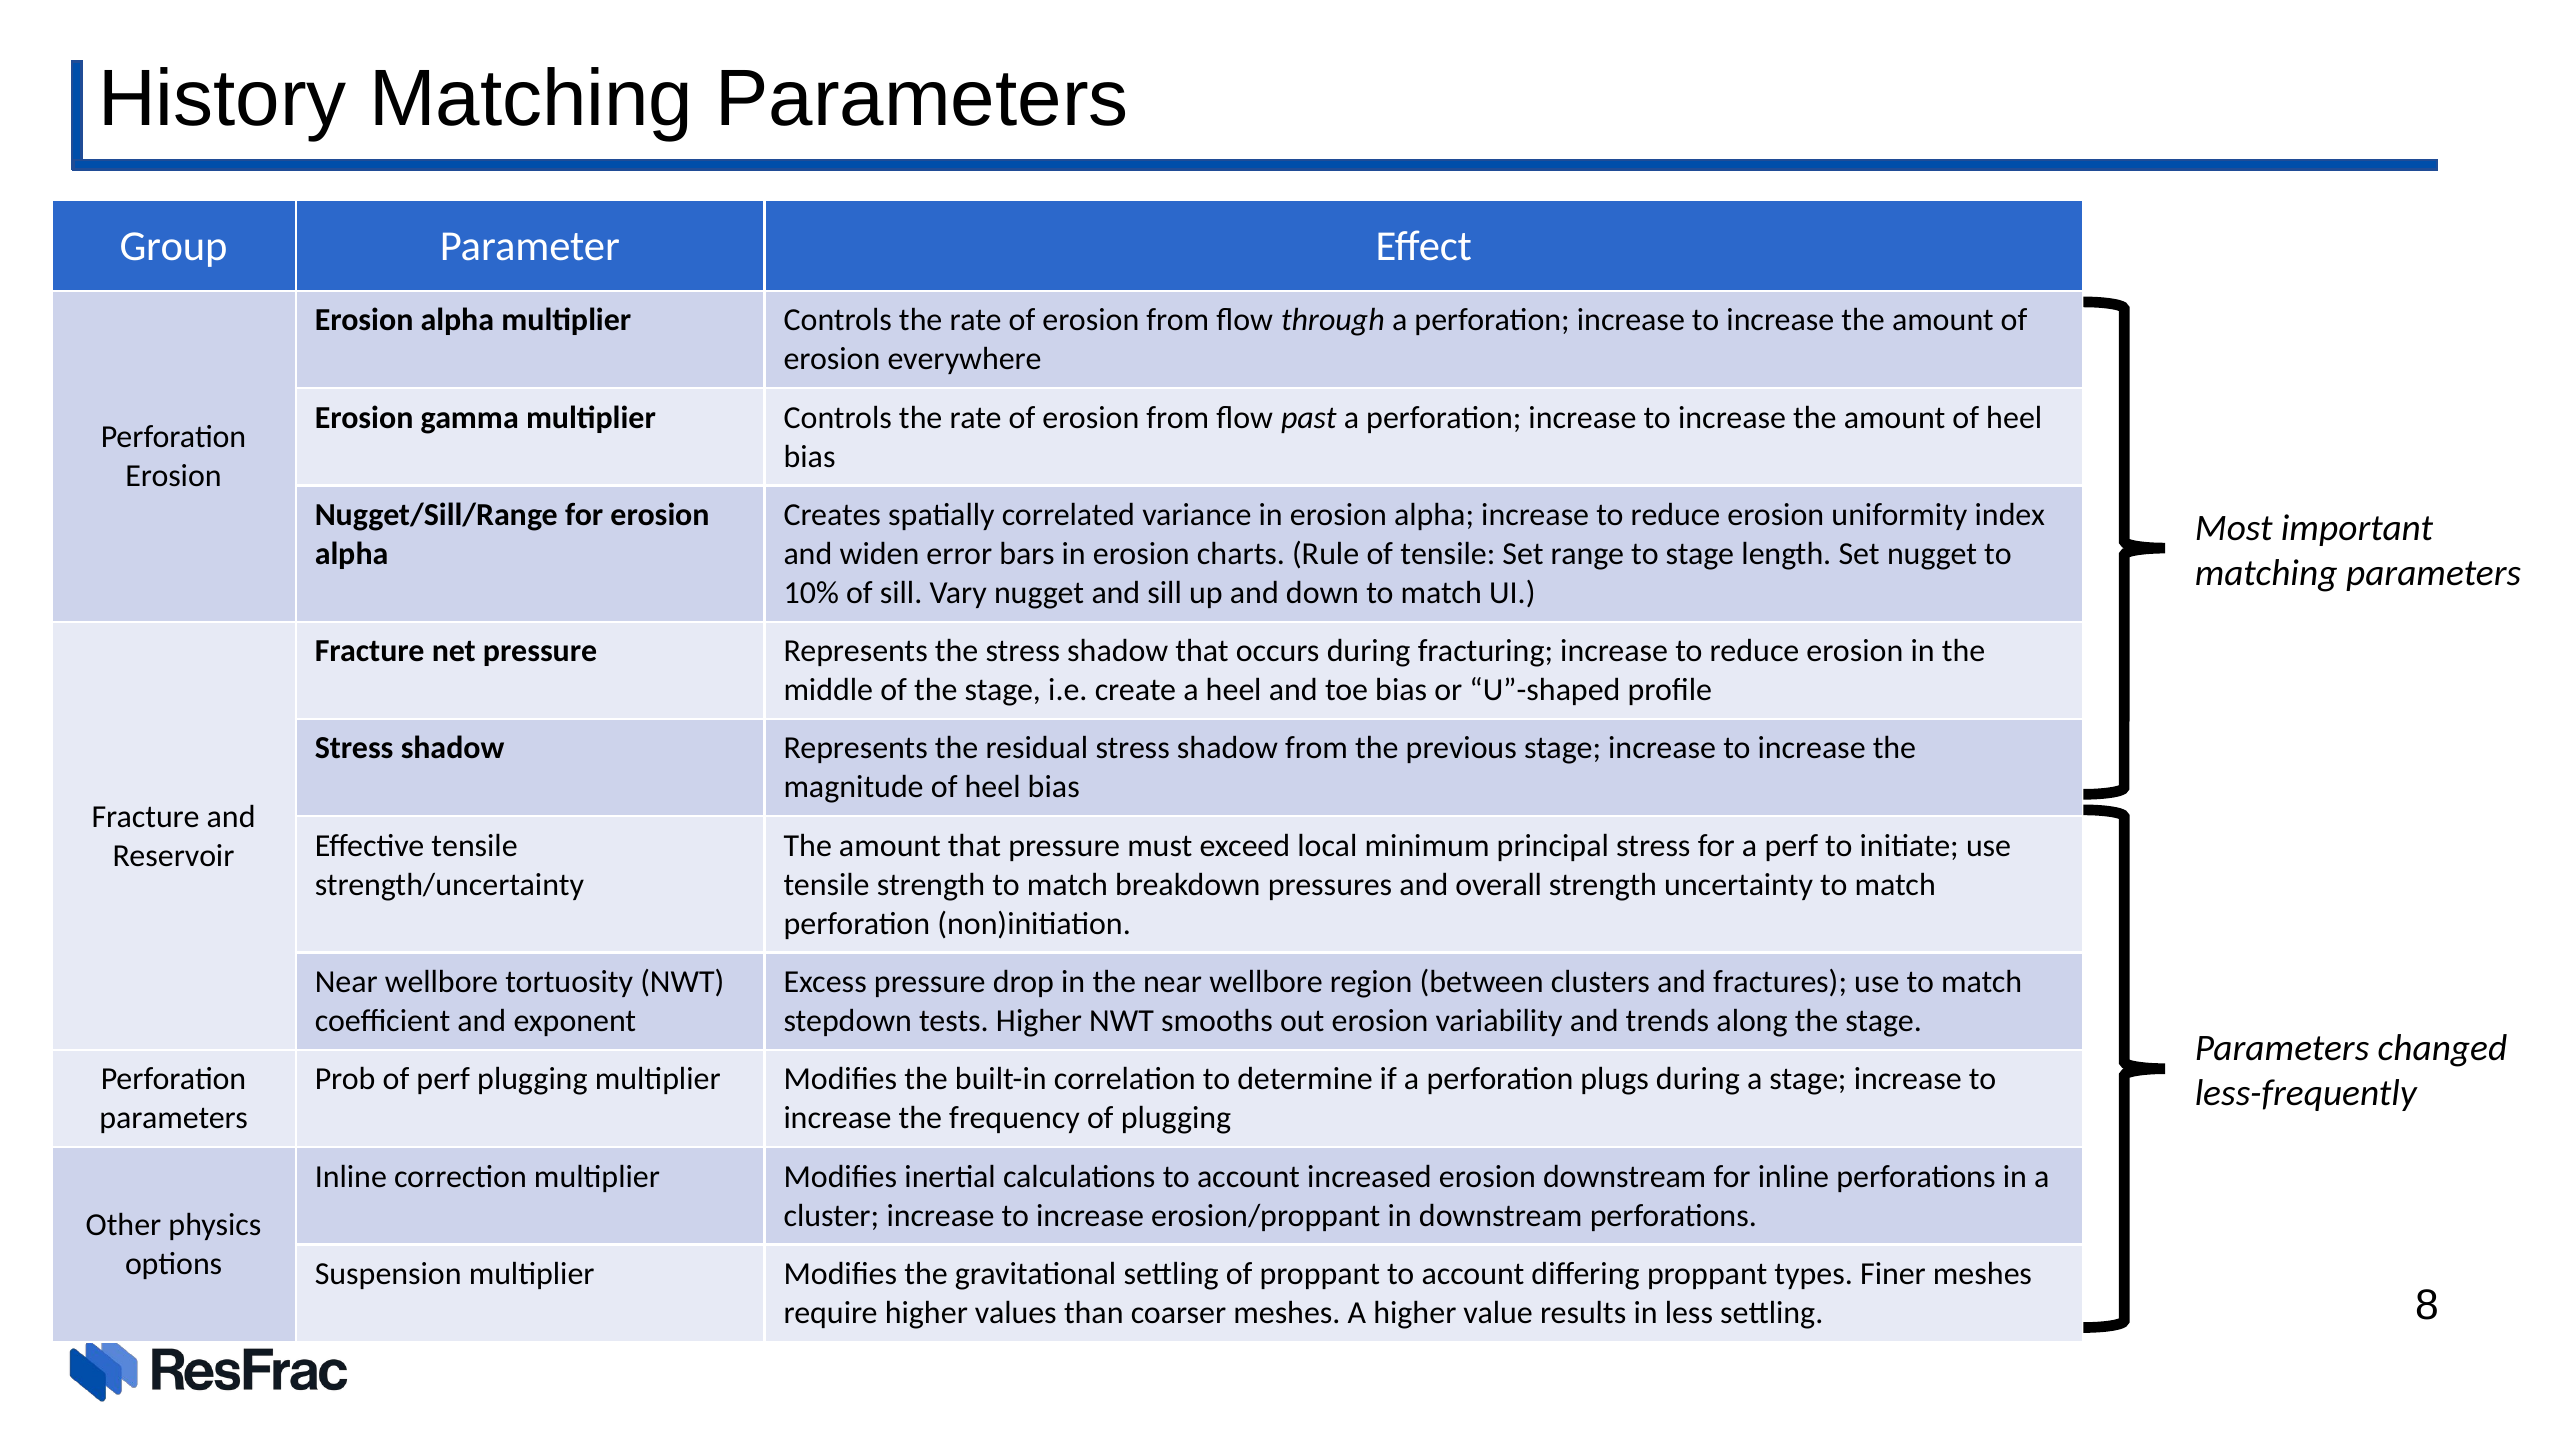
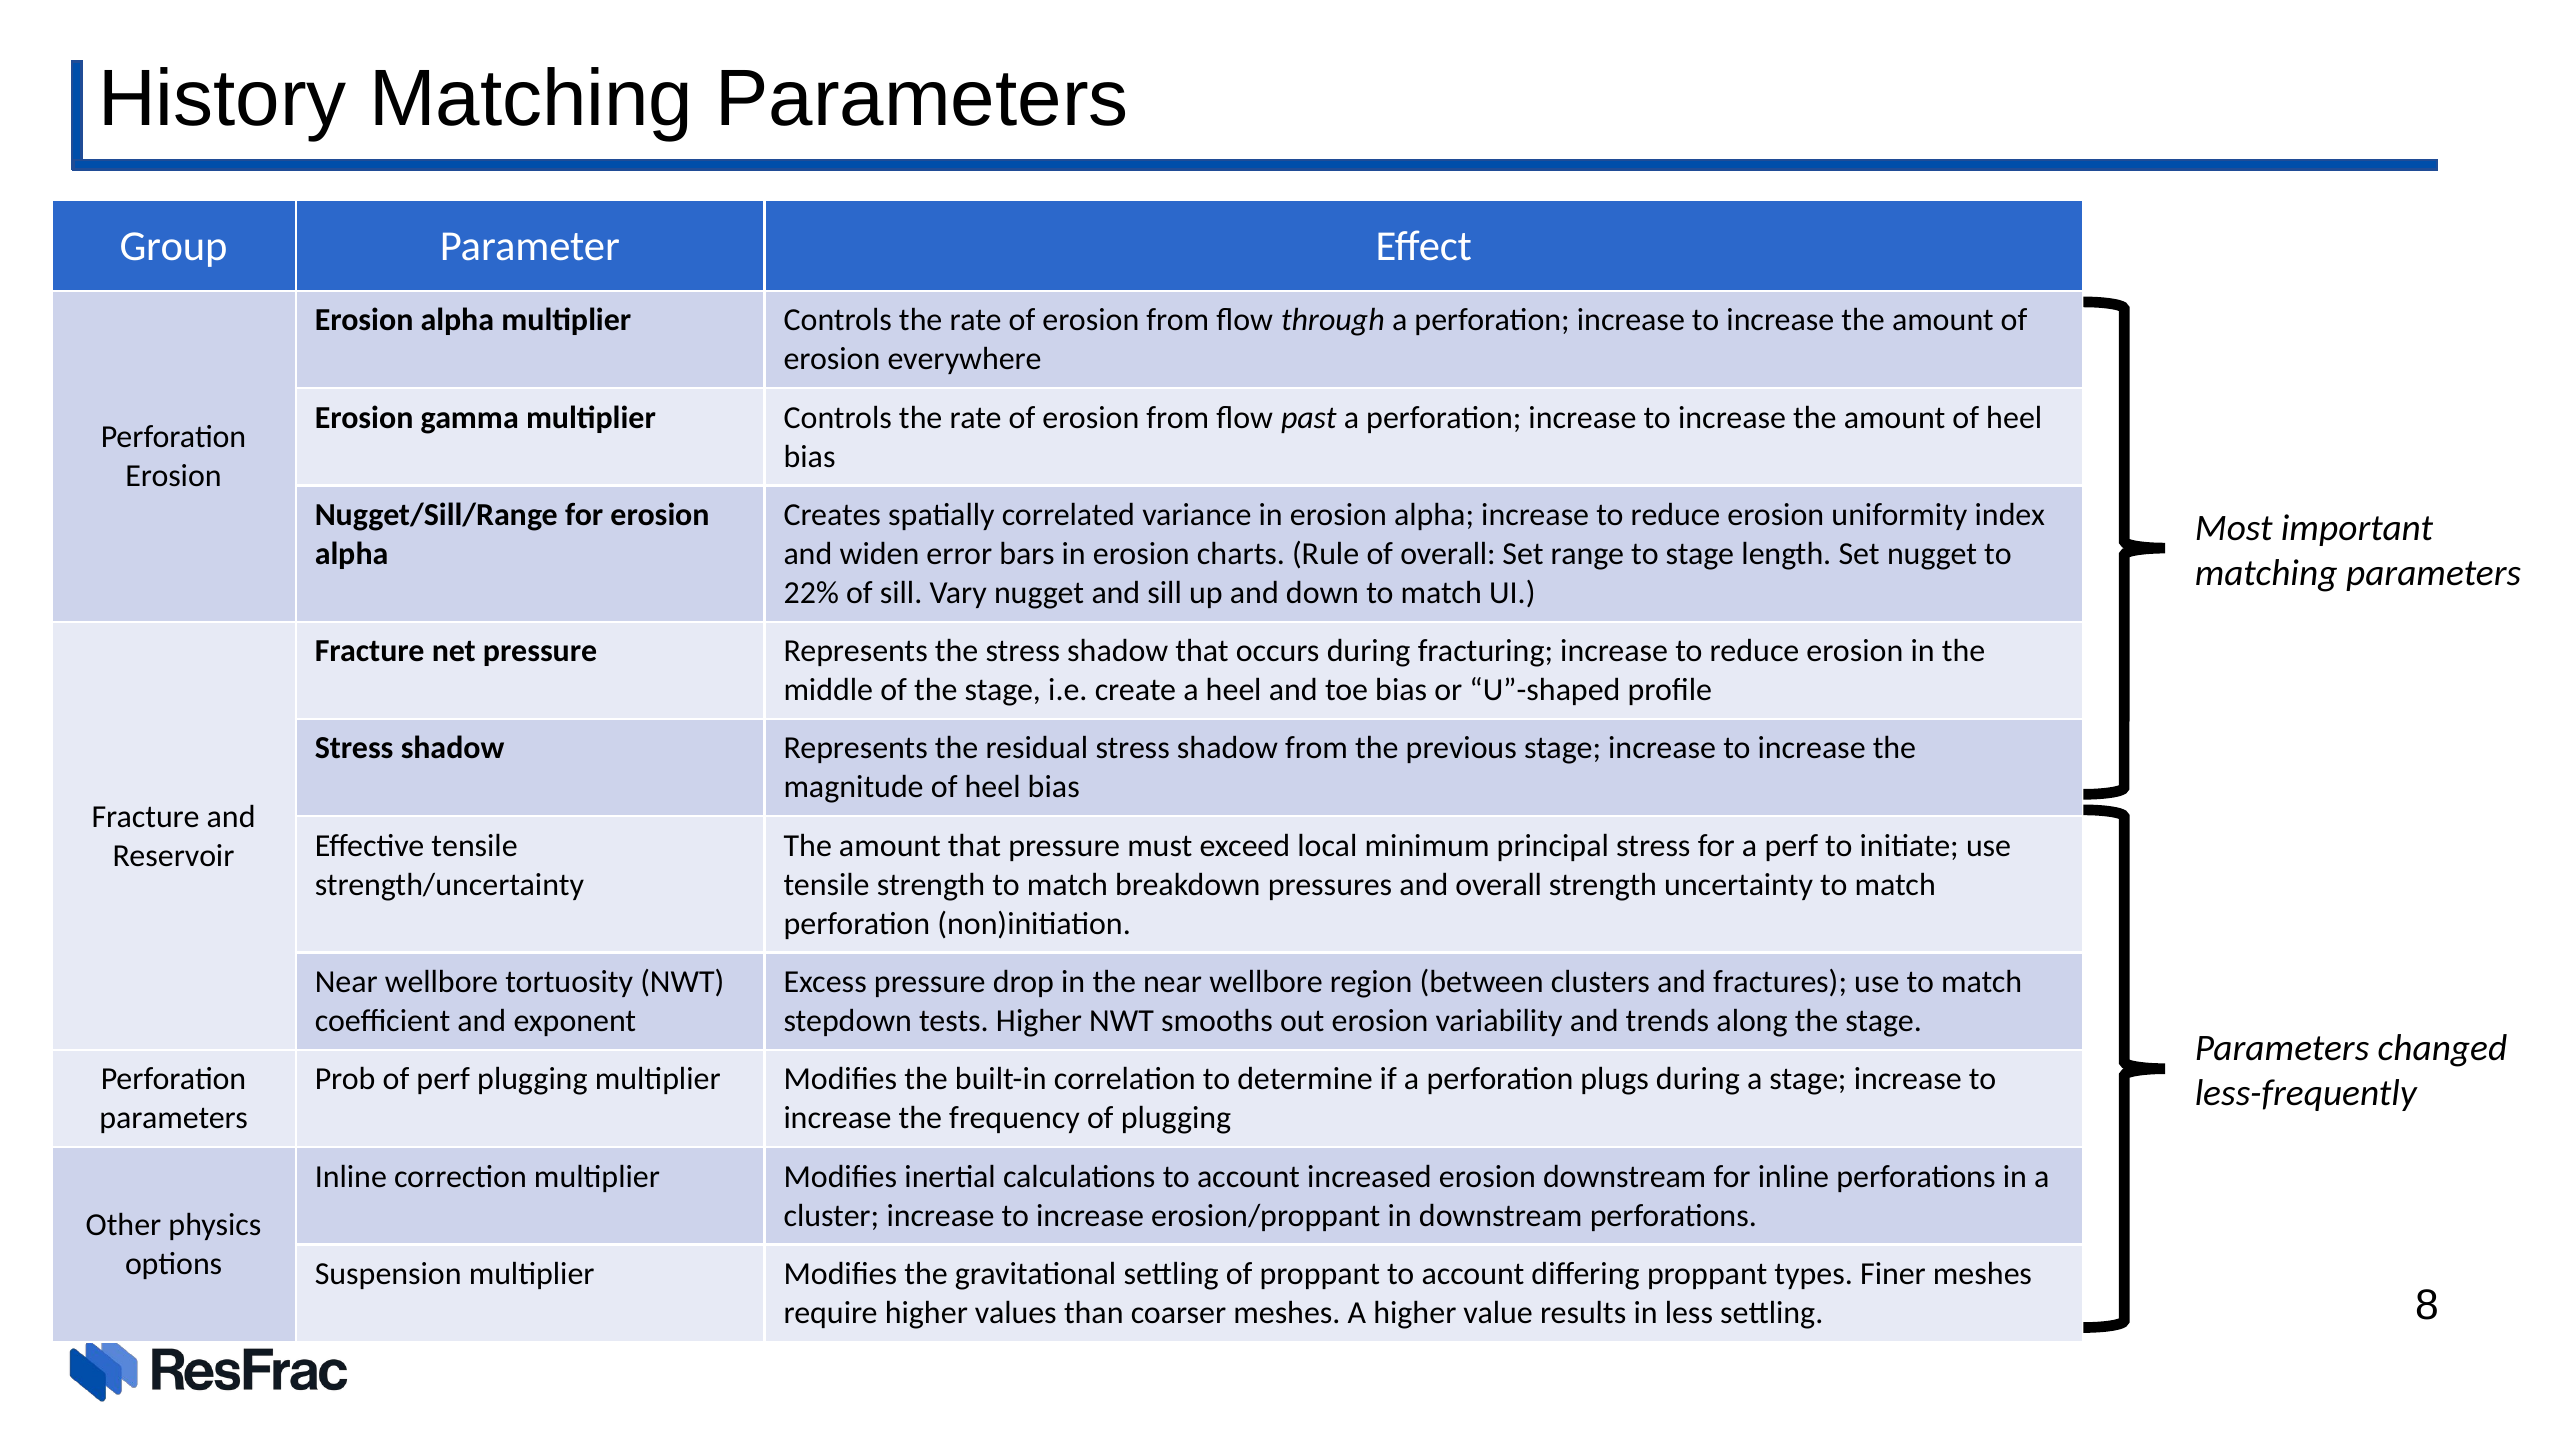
of tensile: tensile -> overall (1448, 554)
10%: 10% -> 22% (811, 593)
